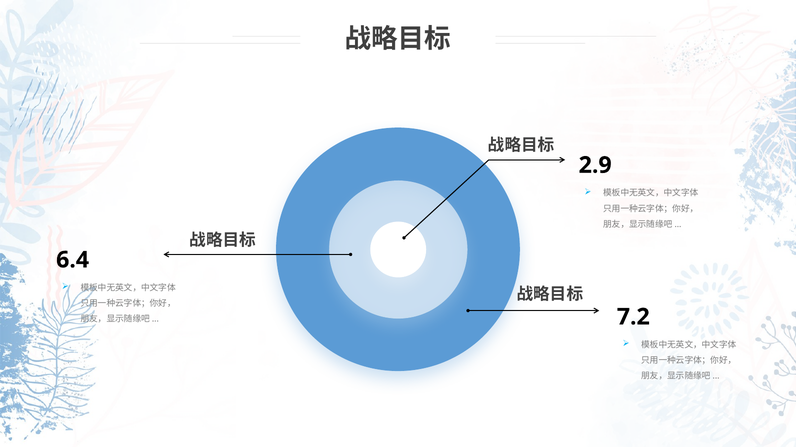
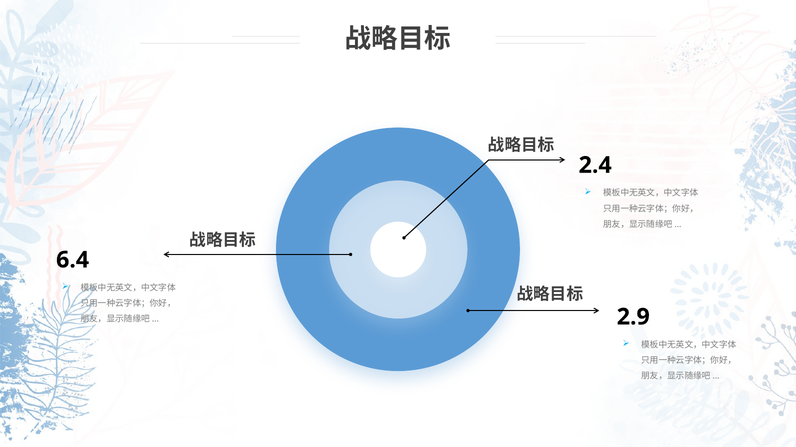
2.9: 2.9 -> 2.4 (595, 165)
7.2: 7.2 -> 2.9 (633, 317)
